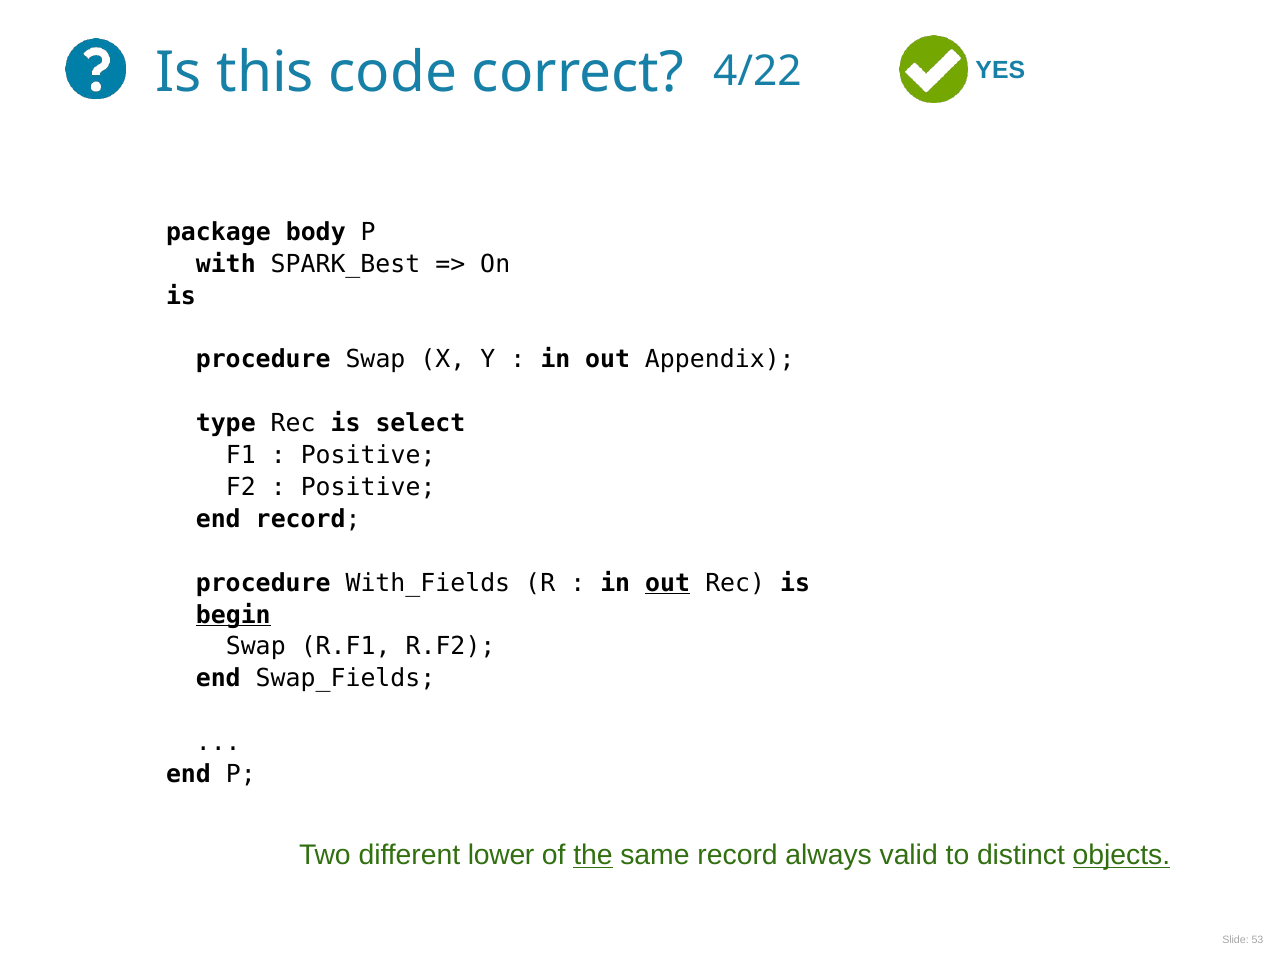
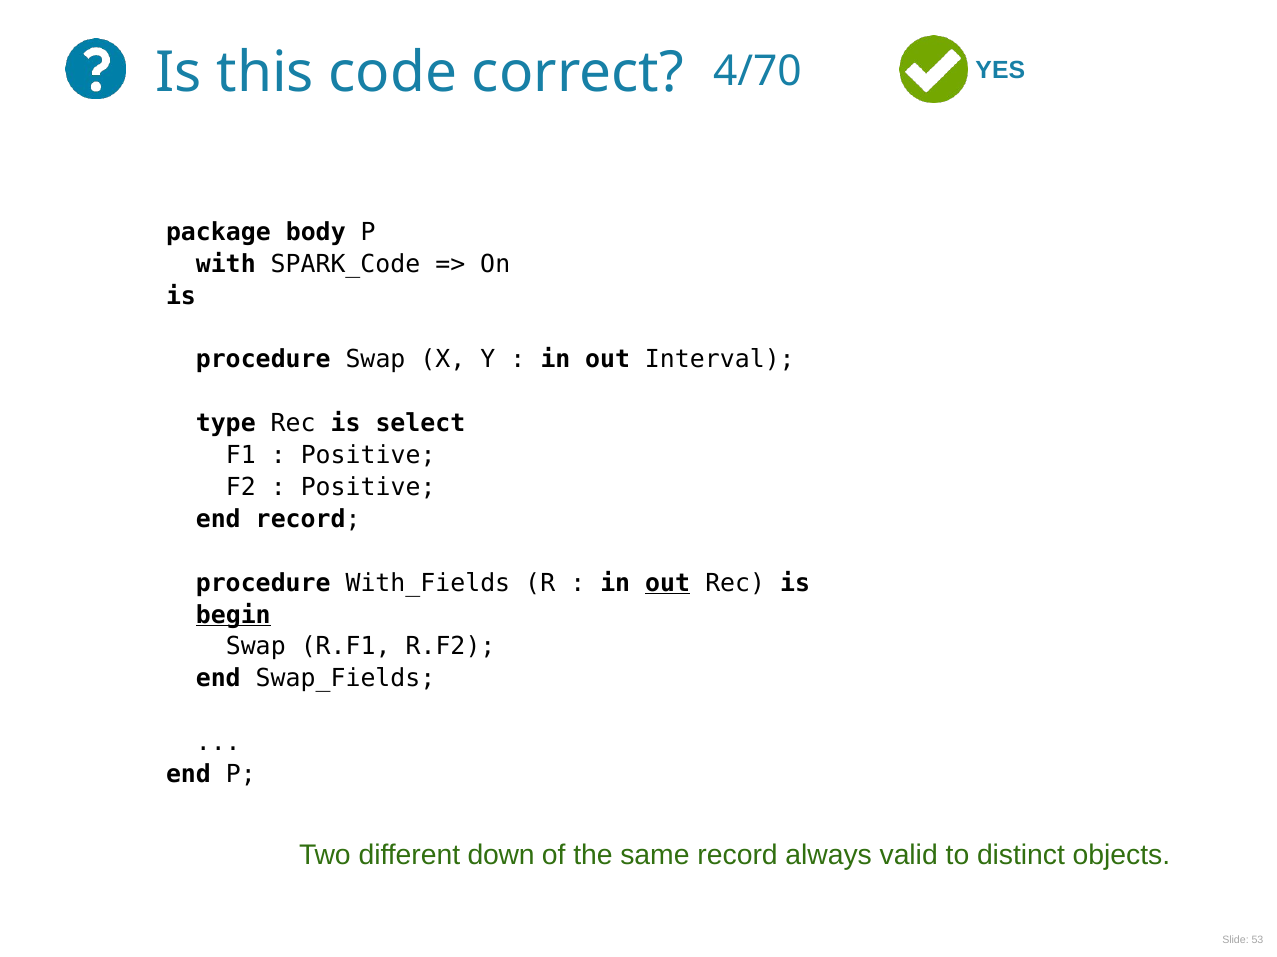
4/22: 4/22 -> 4/70 (757, 72)
SPARK_Best: SPARK_Best -> SPARK_Code (345, 264)
Appendix: Appendix -> Interval (720, 360)
lower: lower -> down (501, 856)
the underline: present -> none (593, 856)
objects underline: present -> none (1121, 856)
